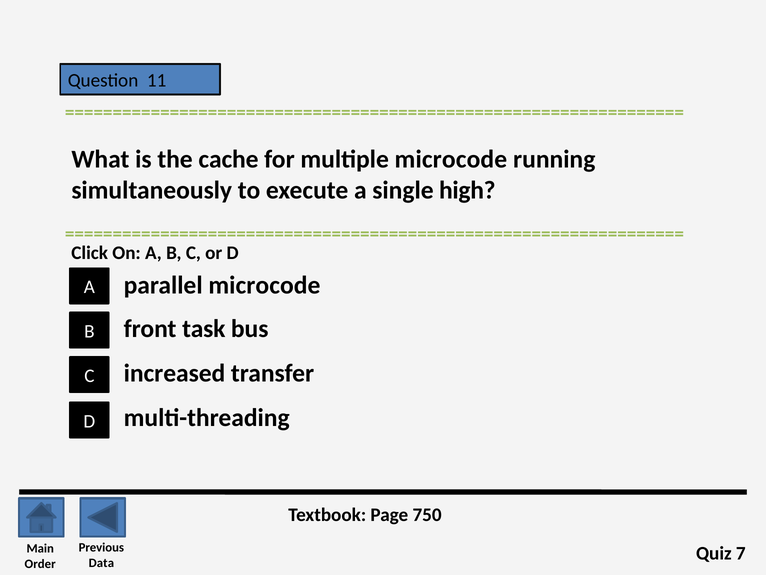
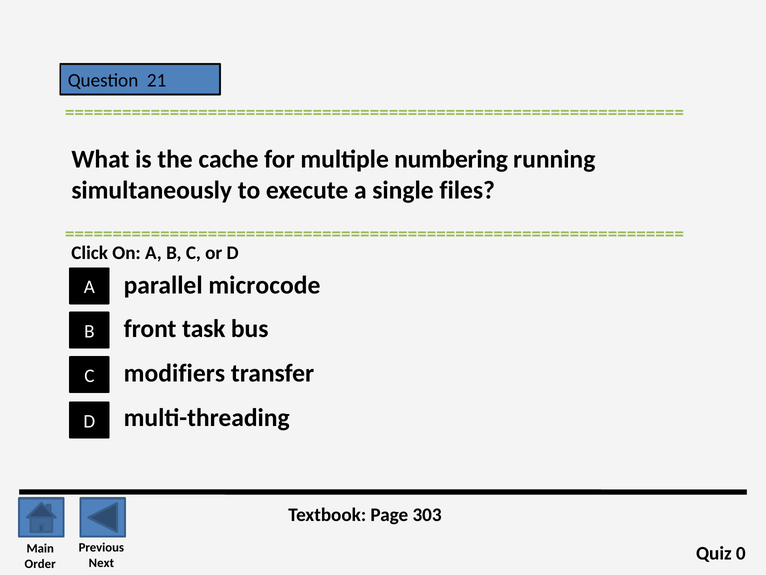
11: 11 -> 21 (157, 80)
multiple microcode: microcode -> numbering (451, 159)
high: high -> files (467, 190)
increased: increased -> modifiers (174, 373)
750: 750 -> 303 (427, 514)
7: 7 -> 0 (741, 553)
Data: Data -> Next (101, 563)
